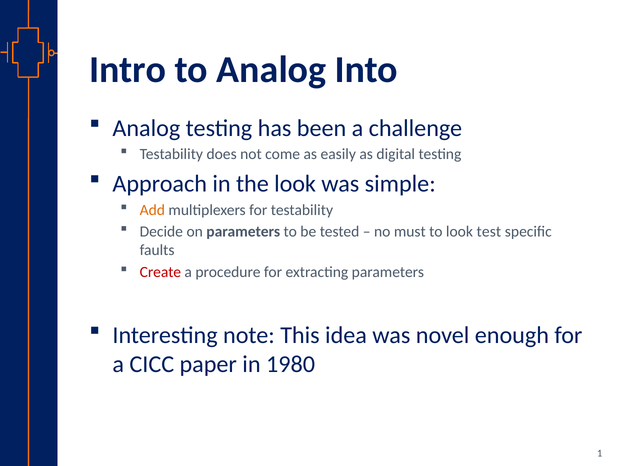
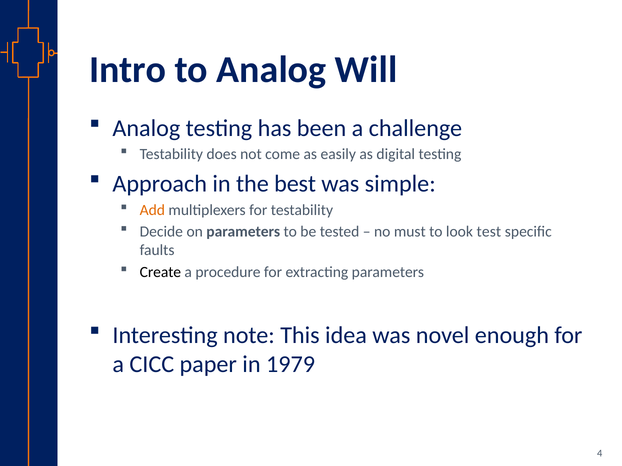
Into: Into -> Will (366, 70)
the look: look -> best (295, 184)
Create colour: red -> black (160, 272)
1980: 1980 -> 1979 (291, 365)
1: 1 -> 4 (600, 454)
